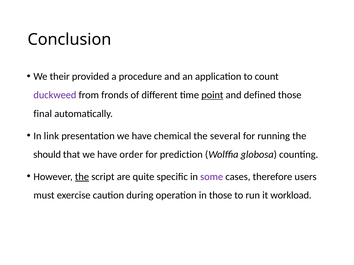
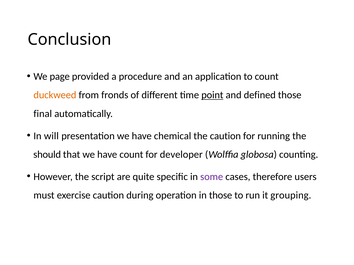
their: their -> page (60, 77)
duckweed colour: purple -> orange (55, 95)
link: link -> will (51, 136)
the several: several -> caution (225, 136)
have order: order -> count (131, 155)
prediction: prediction -> developer (181, 155)
the underline: present -> none (82, 177)
workload: workload -> grouping (291, 196)
